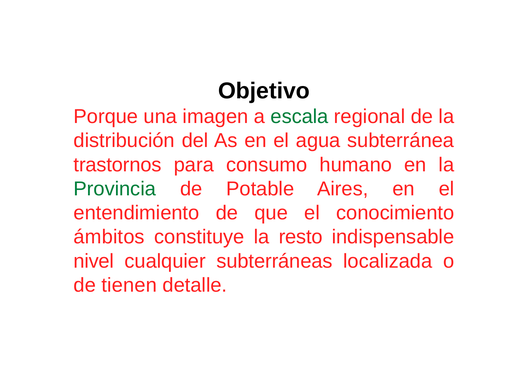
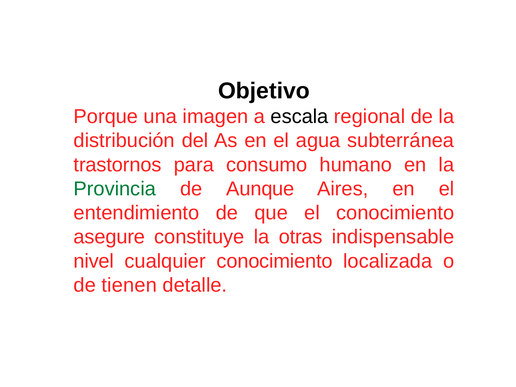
escala colour: green -> black (300, 117)
Potable: Potable -> Aunque (260, 189)
ámbitos: ámbitos -> asegure (109, 237)
resto: resto -> otras (301, 237)
cualquier subterráneas: subterráneas -> conocimiento (275, 261)
